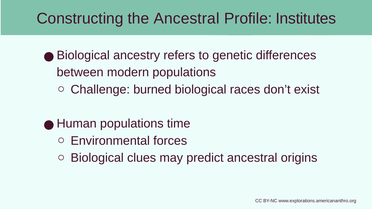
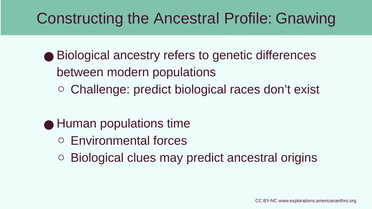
Institutes: Institutes -> Gnawing (306, 19)
Challenge burned: burned -> predict (152, 90)
